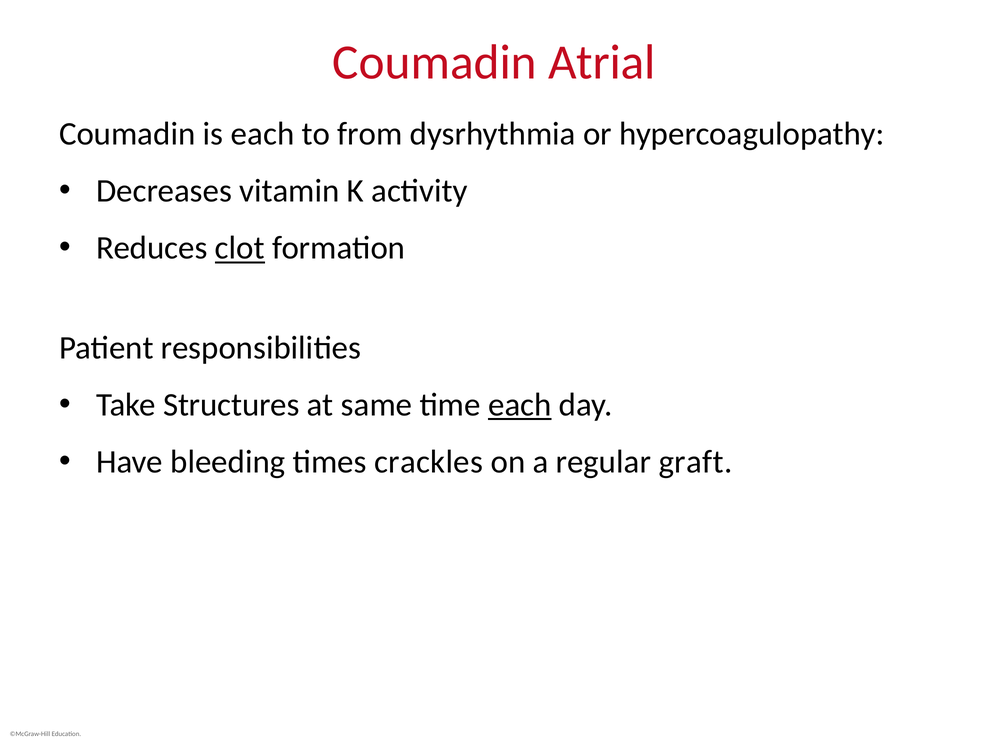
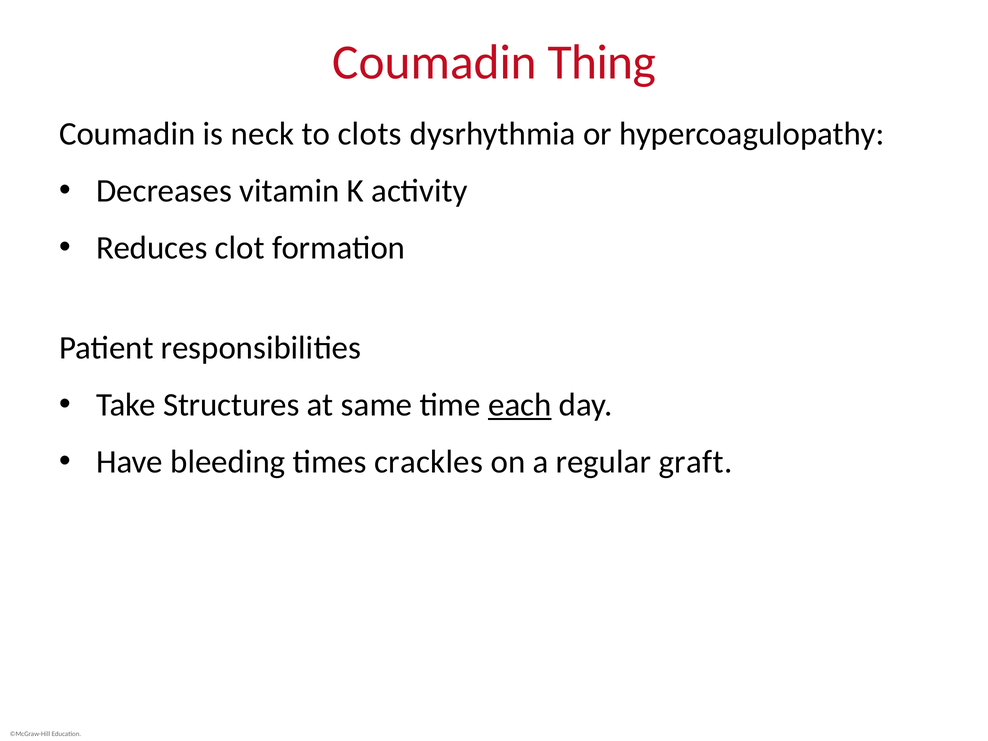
Atrial: Atrial -> Thing (602, 63)
is each: each -> neck (262, 134)
from: from -> clots (370, 134)
clot underline: present -> none (240, 248)
